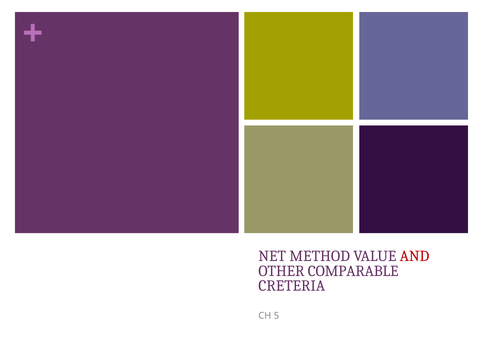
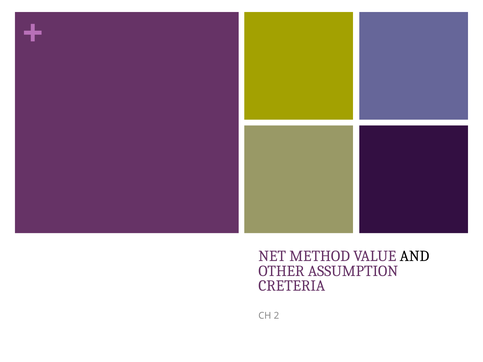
AND colour: red -> black (415, 256)
COMPARABLE: COMPARABLE -> ASSUMPTION (353, 271)
5: 5 -> 2 (276, 316)
